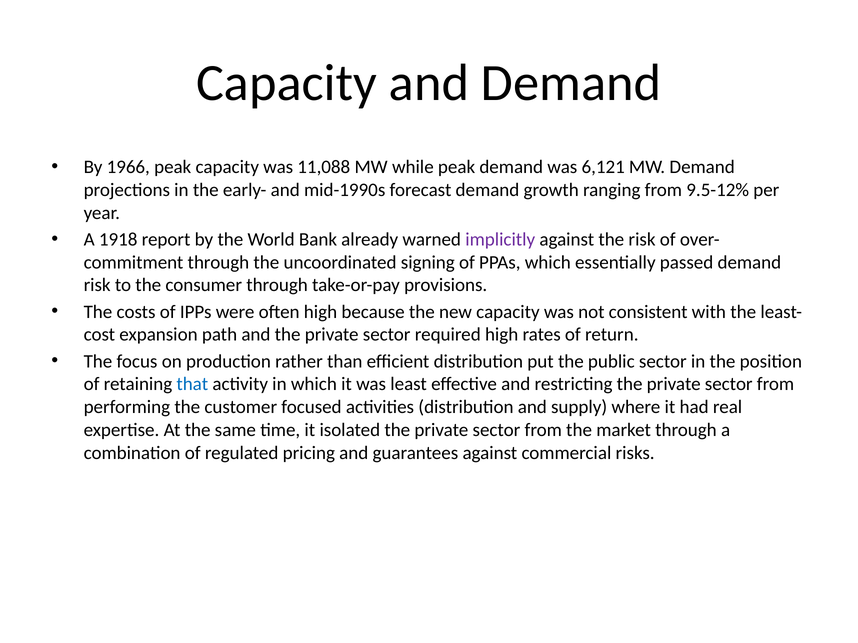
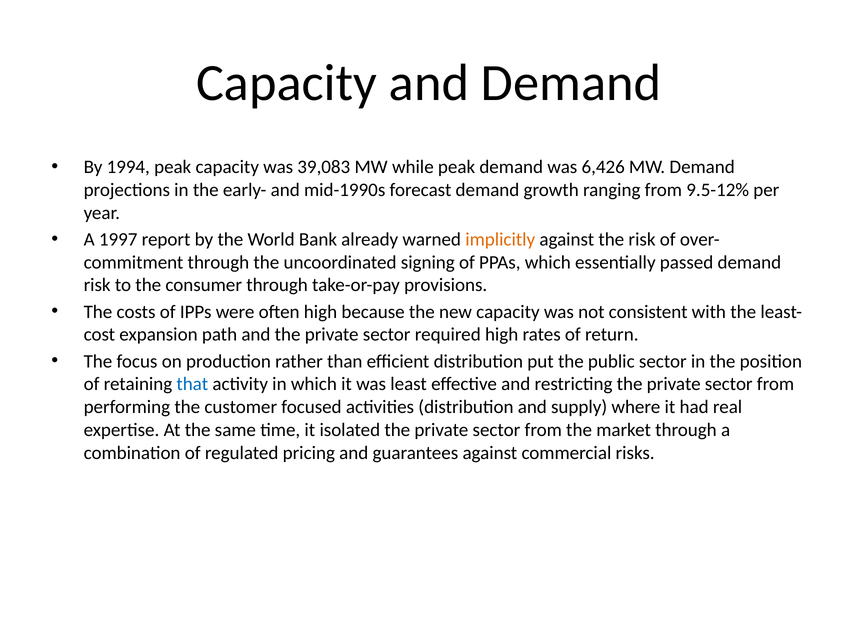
1966: 1966 -> 1994 (128, 167)
11,088: 11,088 -> 39,083 (324, 167)
6,121: 6,121 -> 6,426 (603, 167)
1918: 1918 -> 1997 (118, 240)
implicitly colour: purple -> orange (500, 240)
